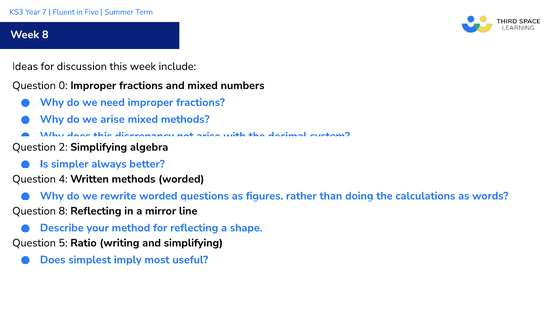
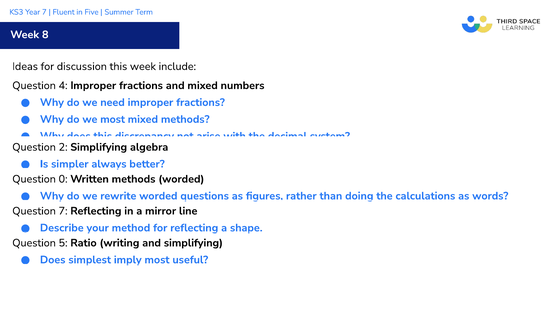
0: 0 -> 4 (63, 86)
we arise: arise -> most (113, 119)
4: 4 -> 0 (63, 179)
Question 8: 8 -> 7 (63, 211)
